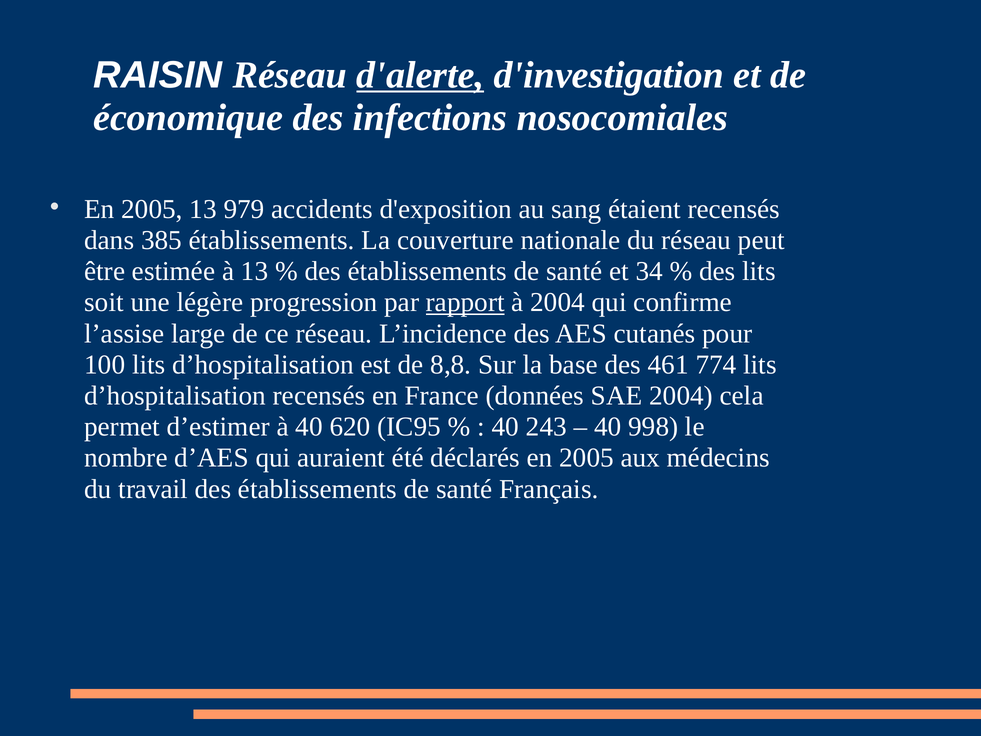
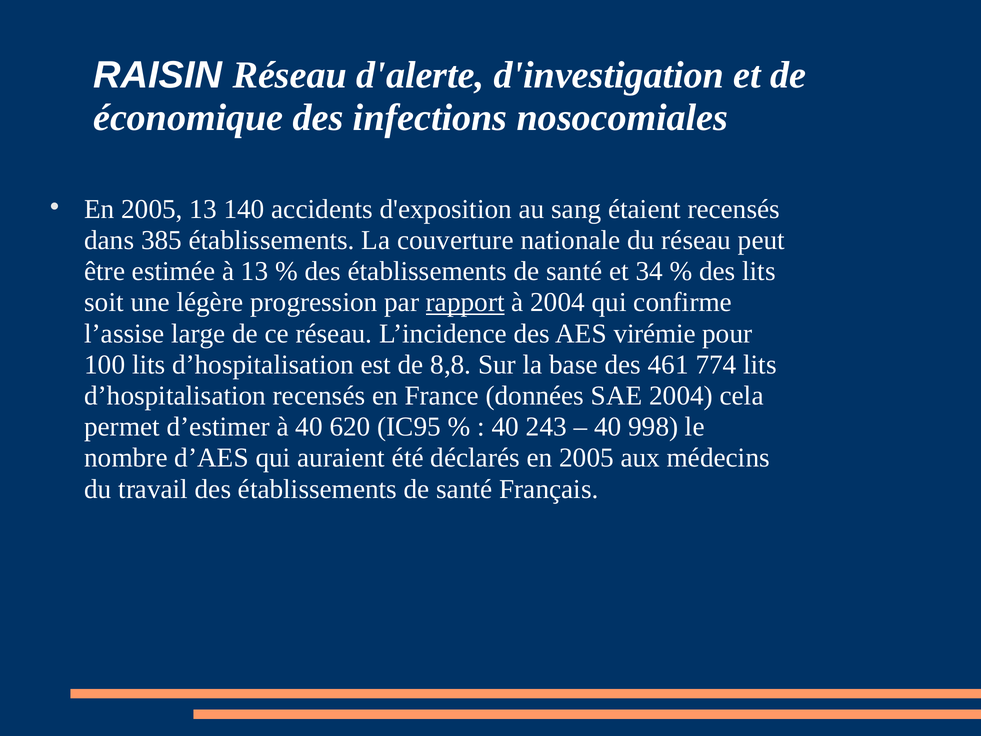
d'alerte underline: present -> none (420, 75)
979: 979 -> 140 (244, 209)
cutanés: cutanés -> virémie (655, 333)
